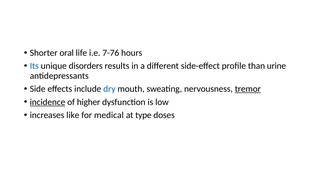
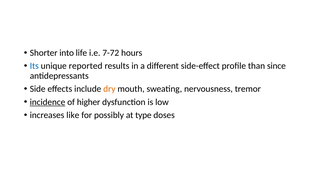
oral: oral -> into (67, 53)
7-76: 7-76 -> 7-72 (111, 53)
disorders: disorders -> reported (86, 66)
urine: urine -> since (276, 66)
dry colour: blue -> orange (109, 89)
tremor underline: present -> none (248, 89)
medical: medical -> possibly (109, 116)
